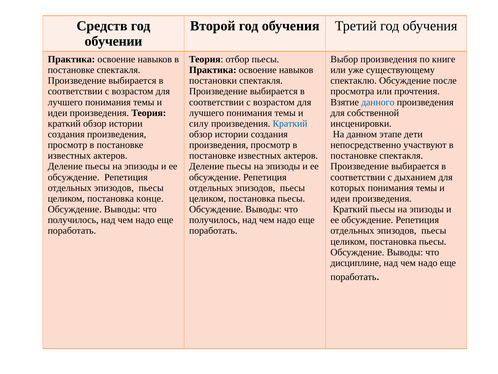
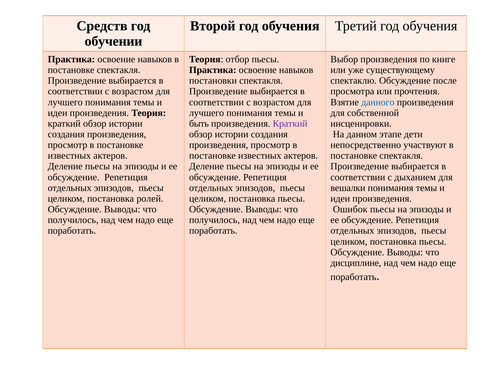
силу: силу -> быть (199, 123)
Краткий colour: blue -> purple (290, 123)
которых: которых -> вешалки (348, 188)
конце: конце -> ролей (150, 198)
Краткий: Краткий -> Ошибок (350, 209)
